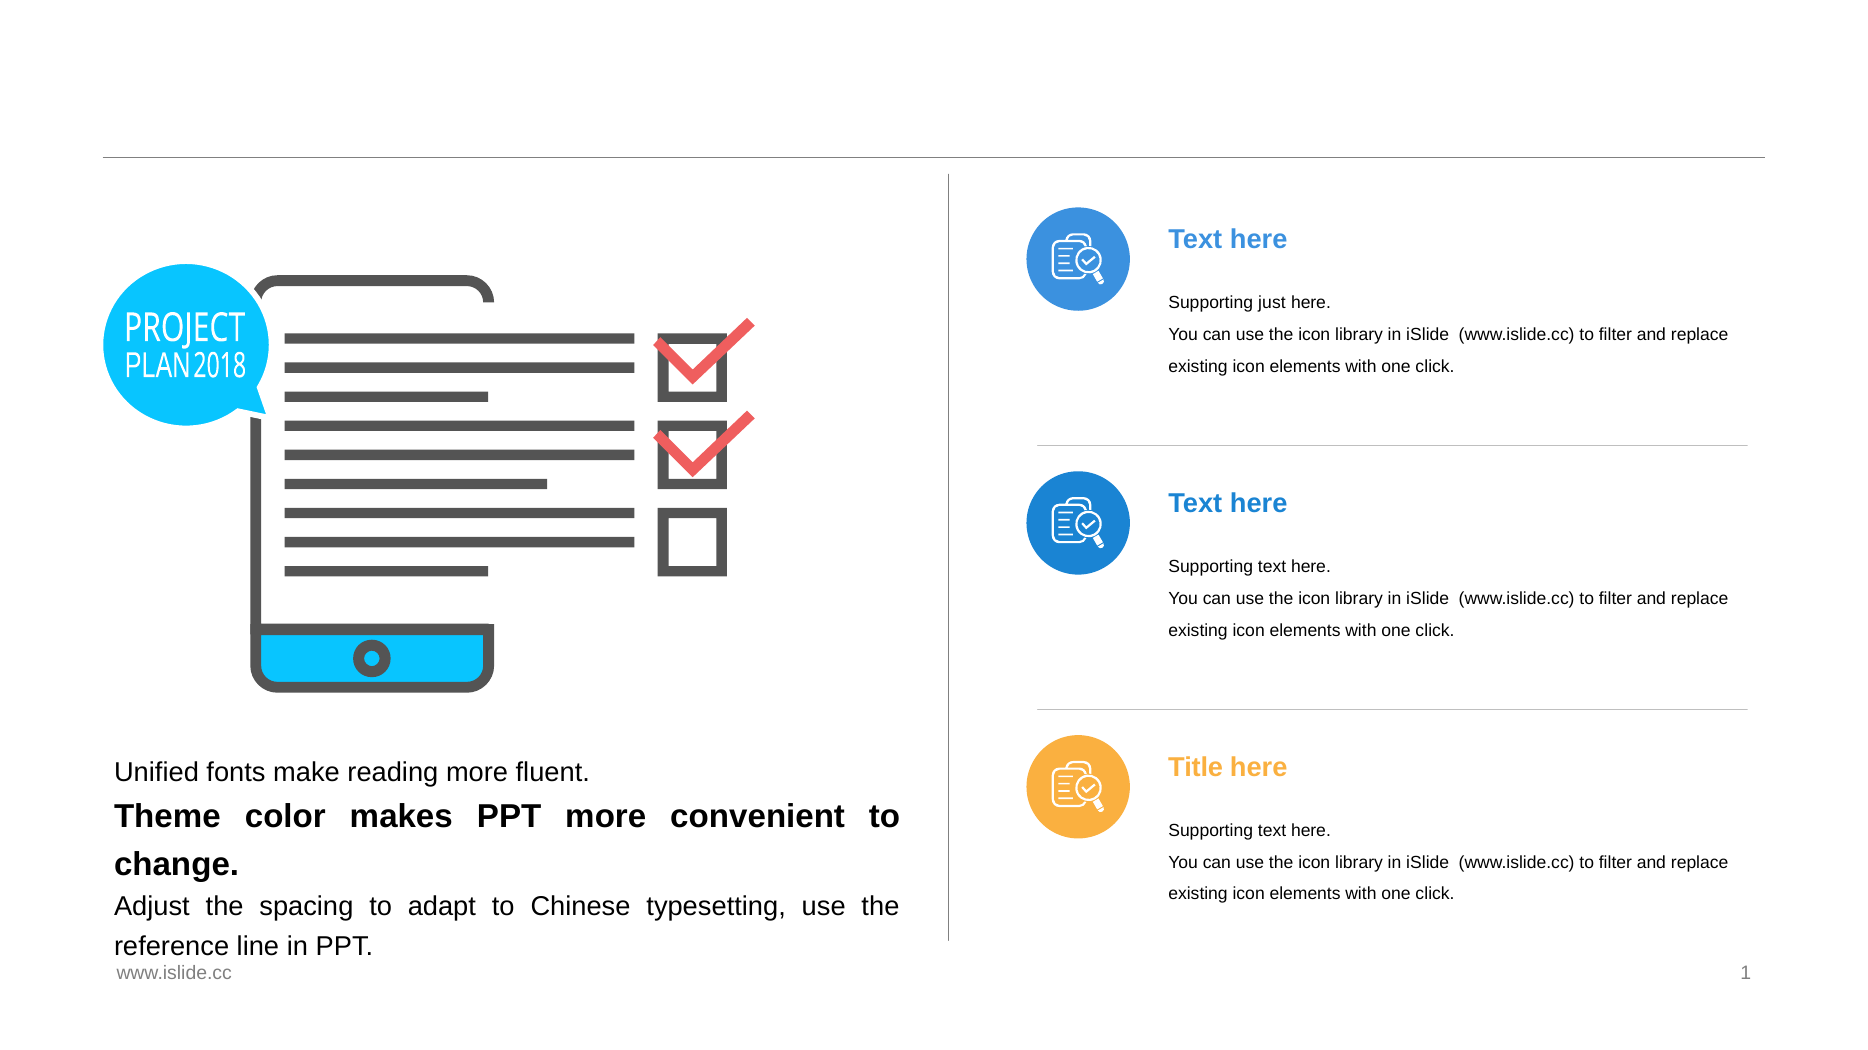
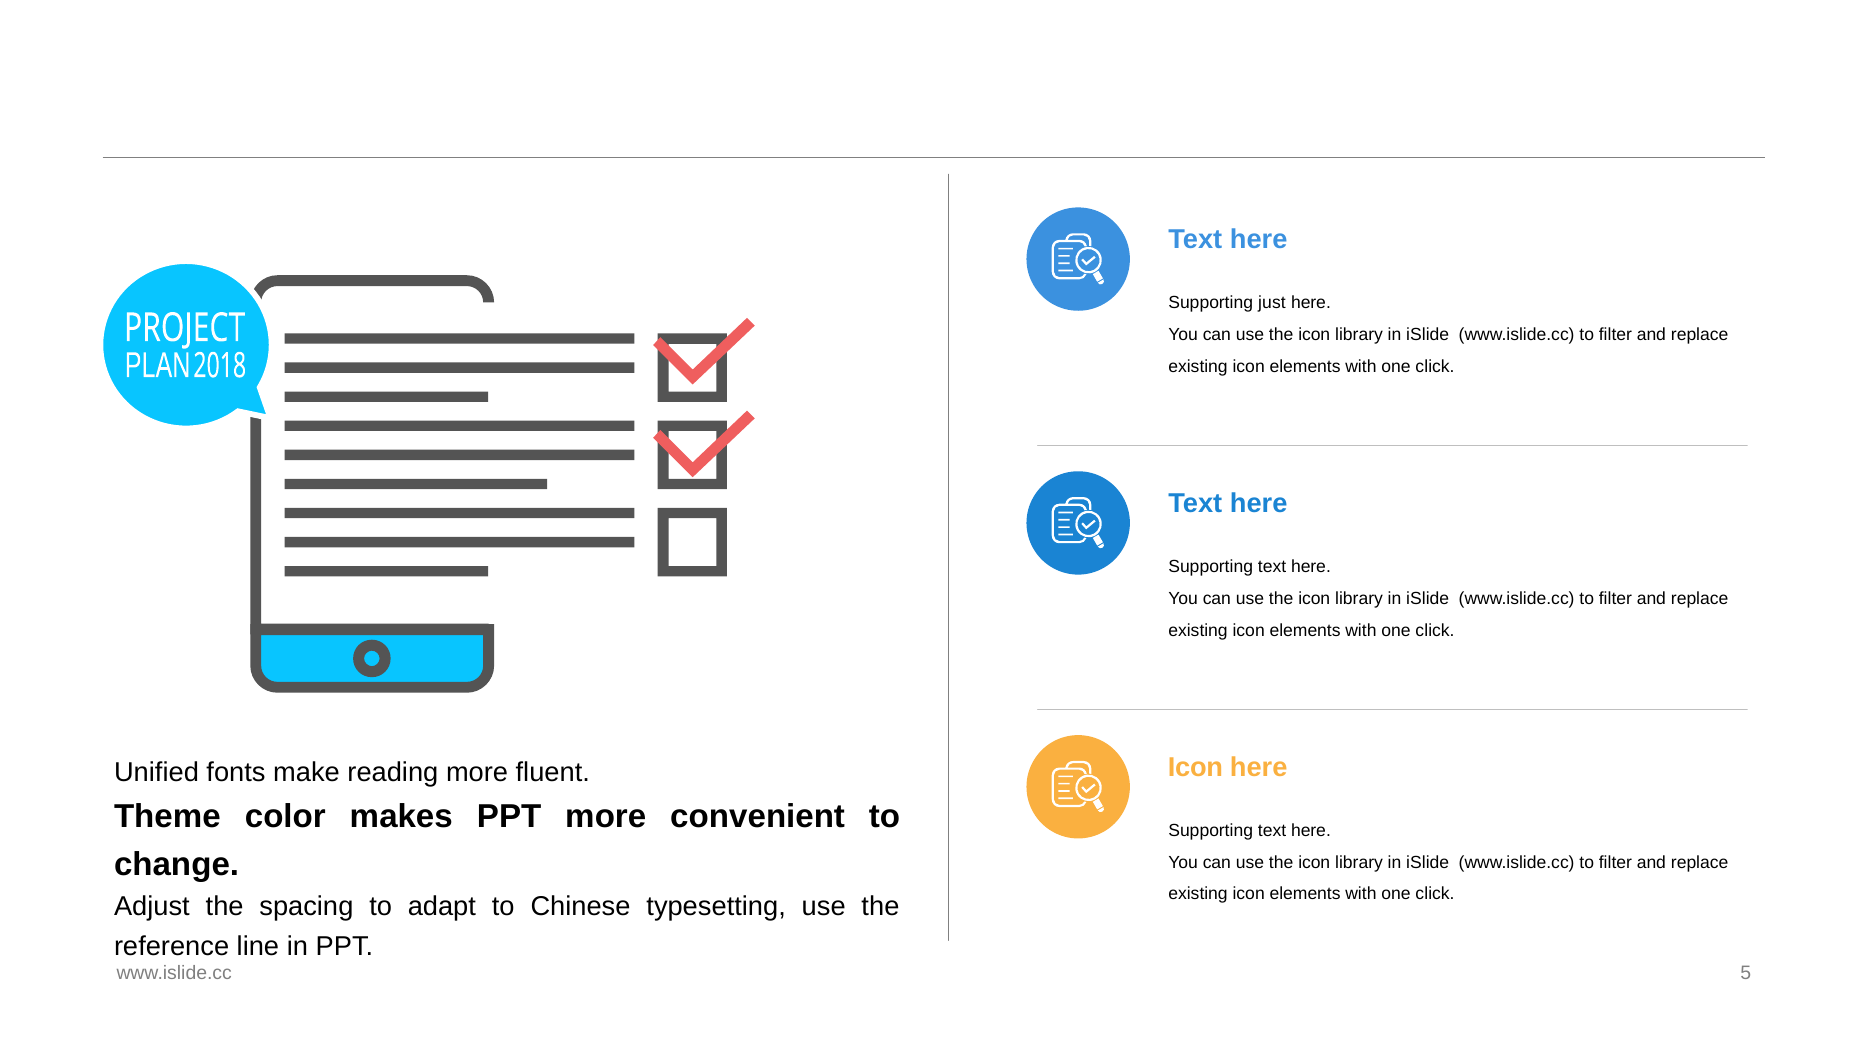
Title: Title -> Icon (1196, 768)
1: 1 -> 5 (1746, 973)
